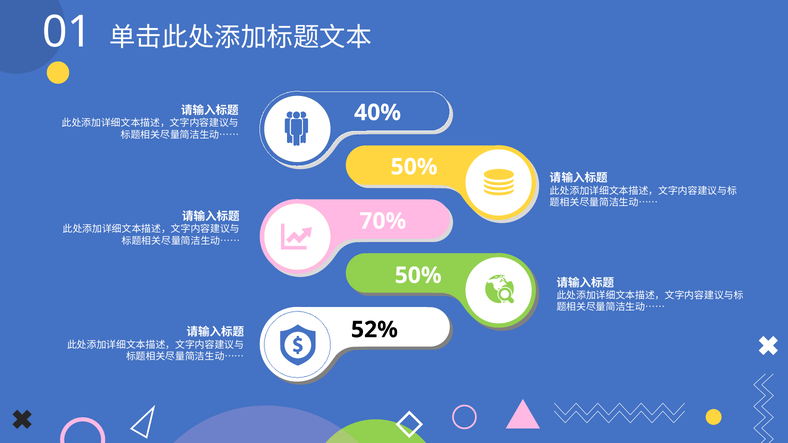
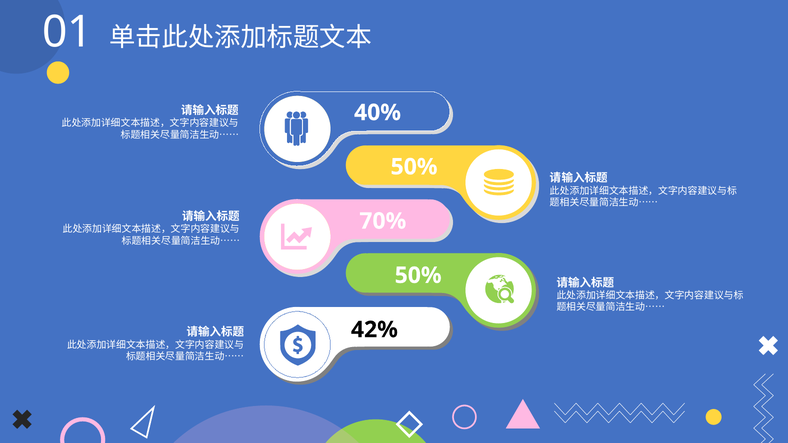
52%: 52% -> 42% (374, 330)
